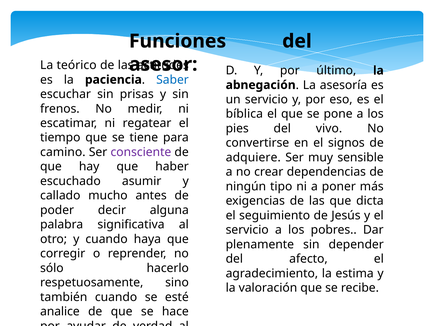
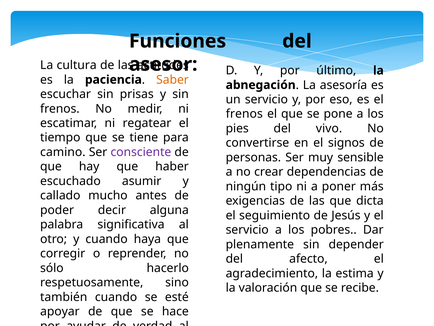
teórico: teórico -> cultura (77, 65)
Saber colour: blue -> orange (173, 80)
bíblica: bíblica -> frenos (244, 114)
adquiere: adquiere -> personas (253, 157)
analice: analice -> apoyar (60, 311)
